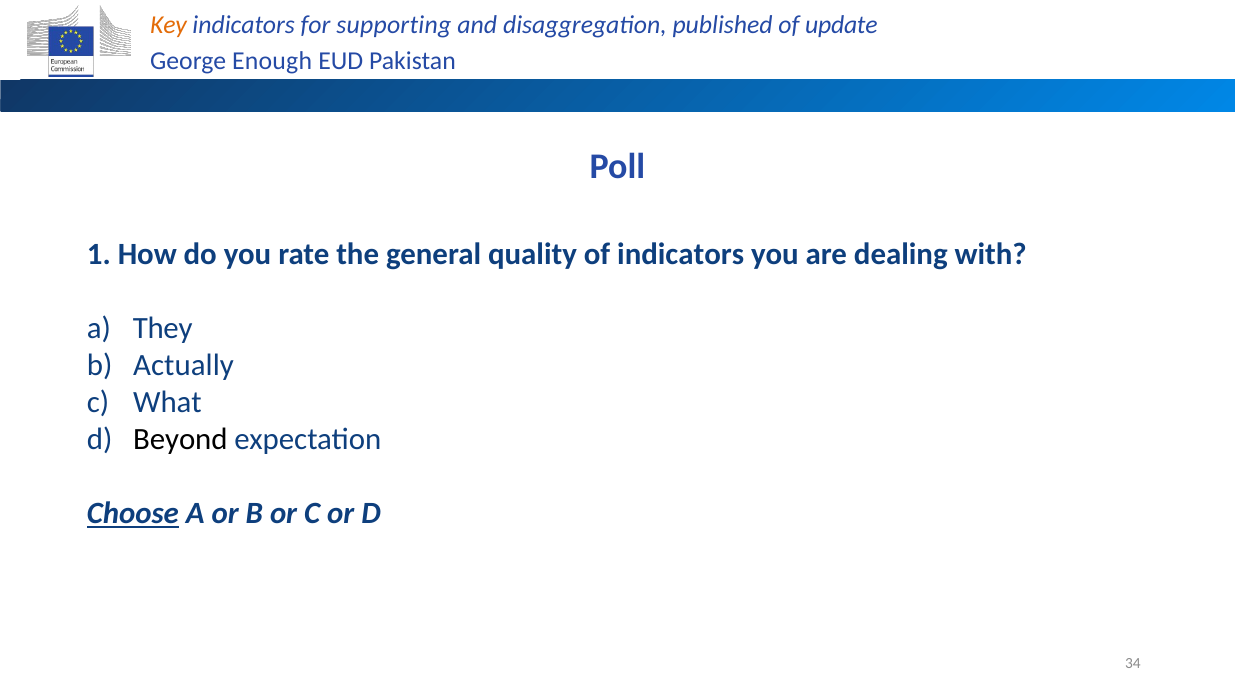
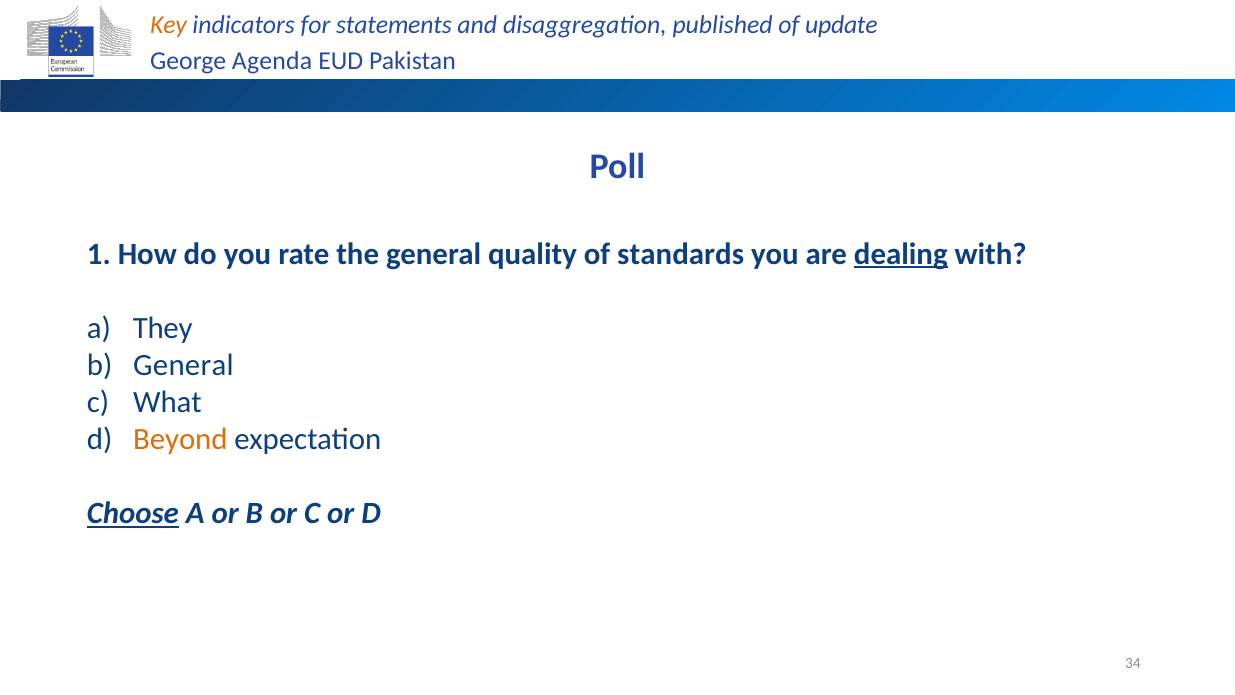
supporting: supporting -> statements (394, 25)
Enough: Enough -> Agenda (272, 61)
of indicators: indicators -> standards (681, 254)
dealing underline: none -> present (901, 254)
b Actually: Actually -> General (183, 365)
Beyond colour: black -> orange (180, 439)
